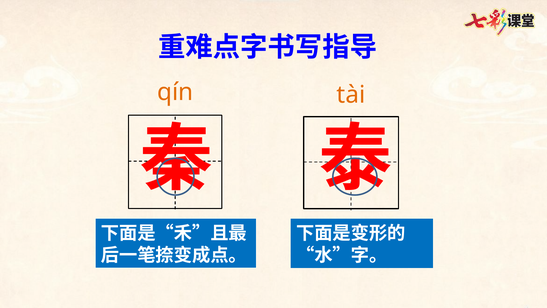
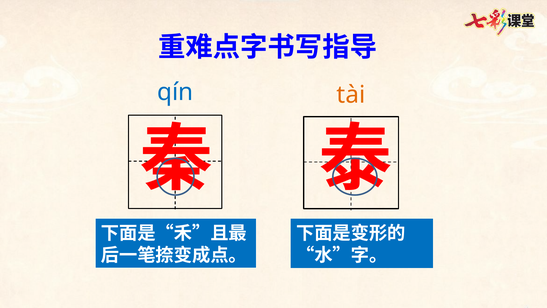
qín colour: orange -> blue (175, 92)
